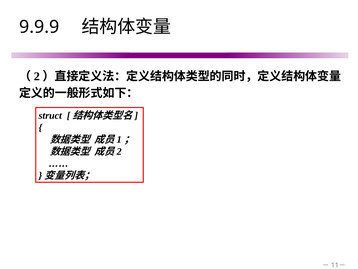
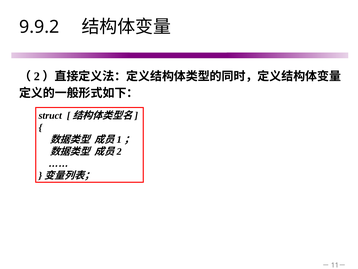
9.9.9: 9.9.9 -> 9.9.2 (39, 27)
